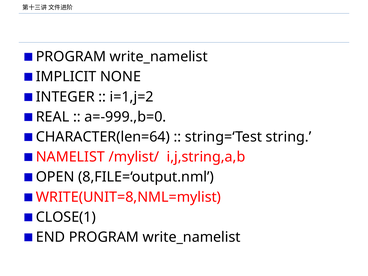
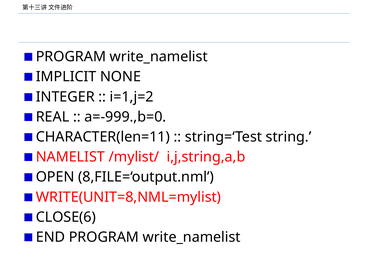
CHARACTER(len=64: CHARACTER(len=64 -> CHARACTER(len=11 (103, 137)
CLOSE(1: CLOSE(1 -> CLOSE(6 (66, 217)
